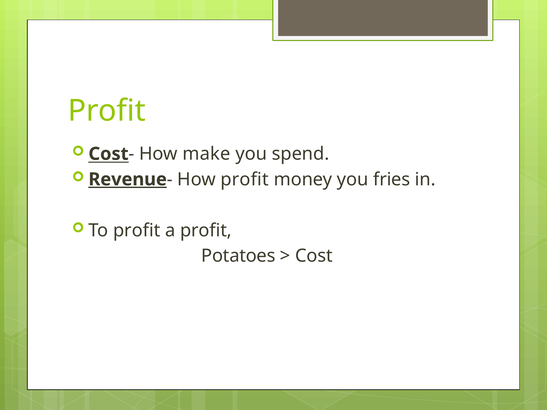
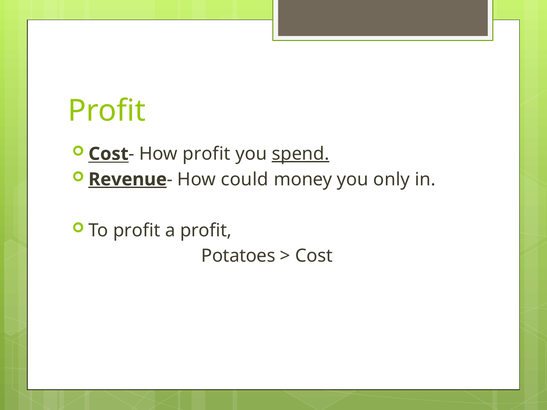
How make: make -> profit (206, 154)
spend underline: none -> present (301, 154)
How profit: profit -> could (245, 179)
fries: fries -> only (392, 179)
